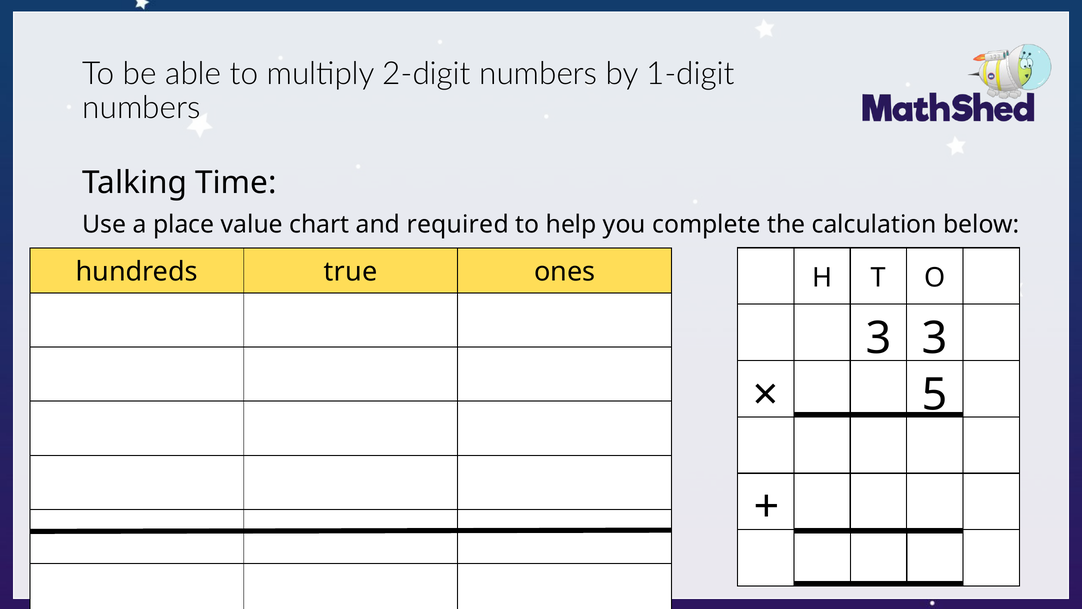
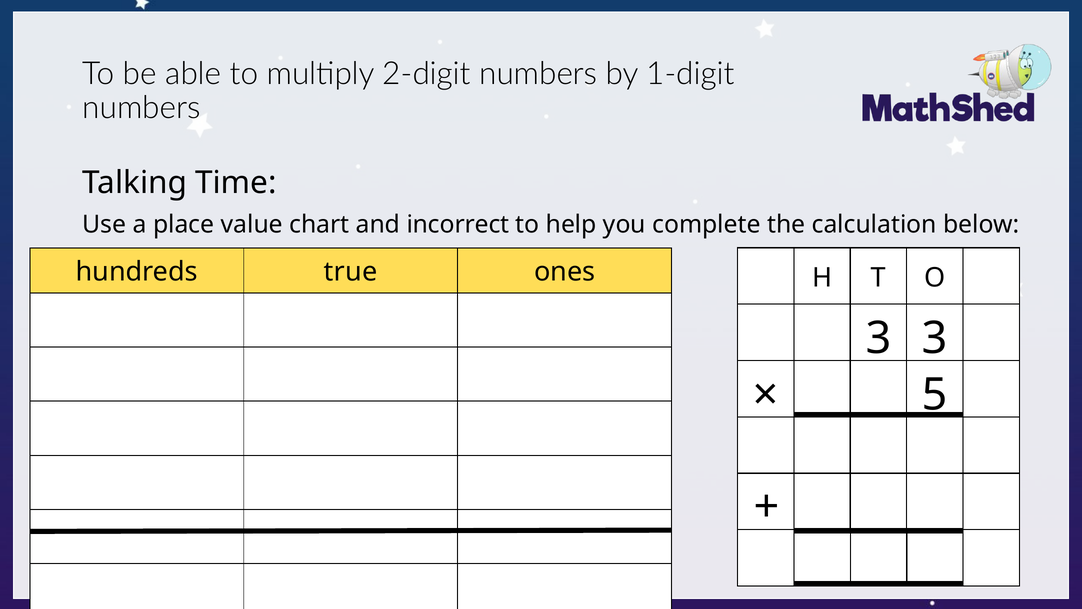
required: required -> incorrect (458, 225)
